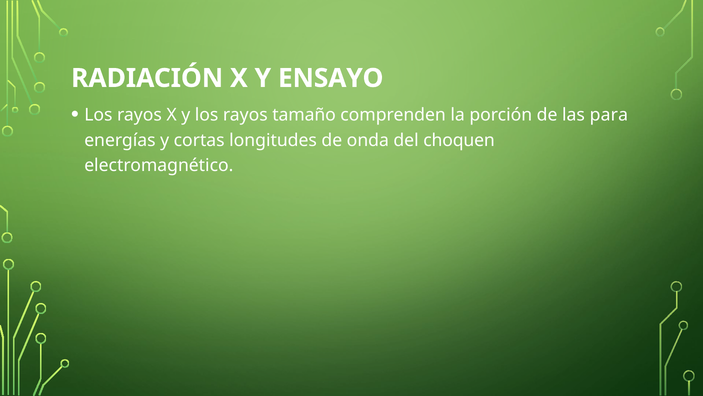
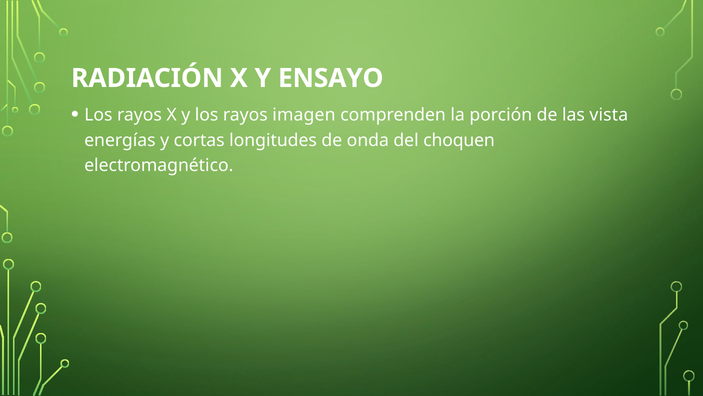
tamaño: tamaño -> imagen (304, 115)
para: para -> vista (609, 115)
